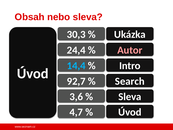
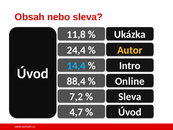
30,3: 30,3 -> 11,8 (76, 34)
Autor colour: pink -> yellow (130, 50)
92,7: 92,7 -> 88,4 (76, 81)
Search: Search -> Online (130, 81)
3,6: 3,6 -> 7,2 (76, 97)
